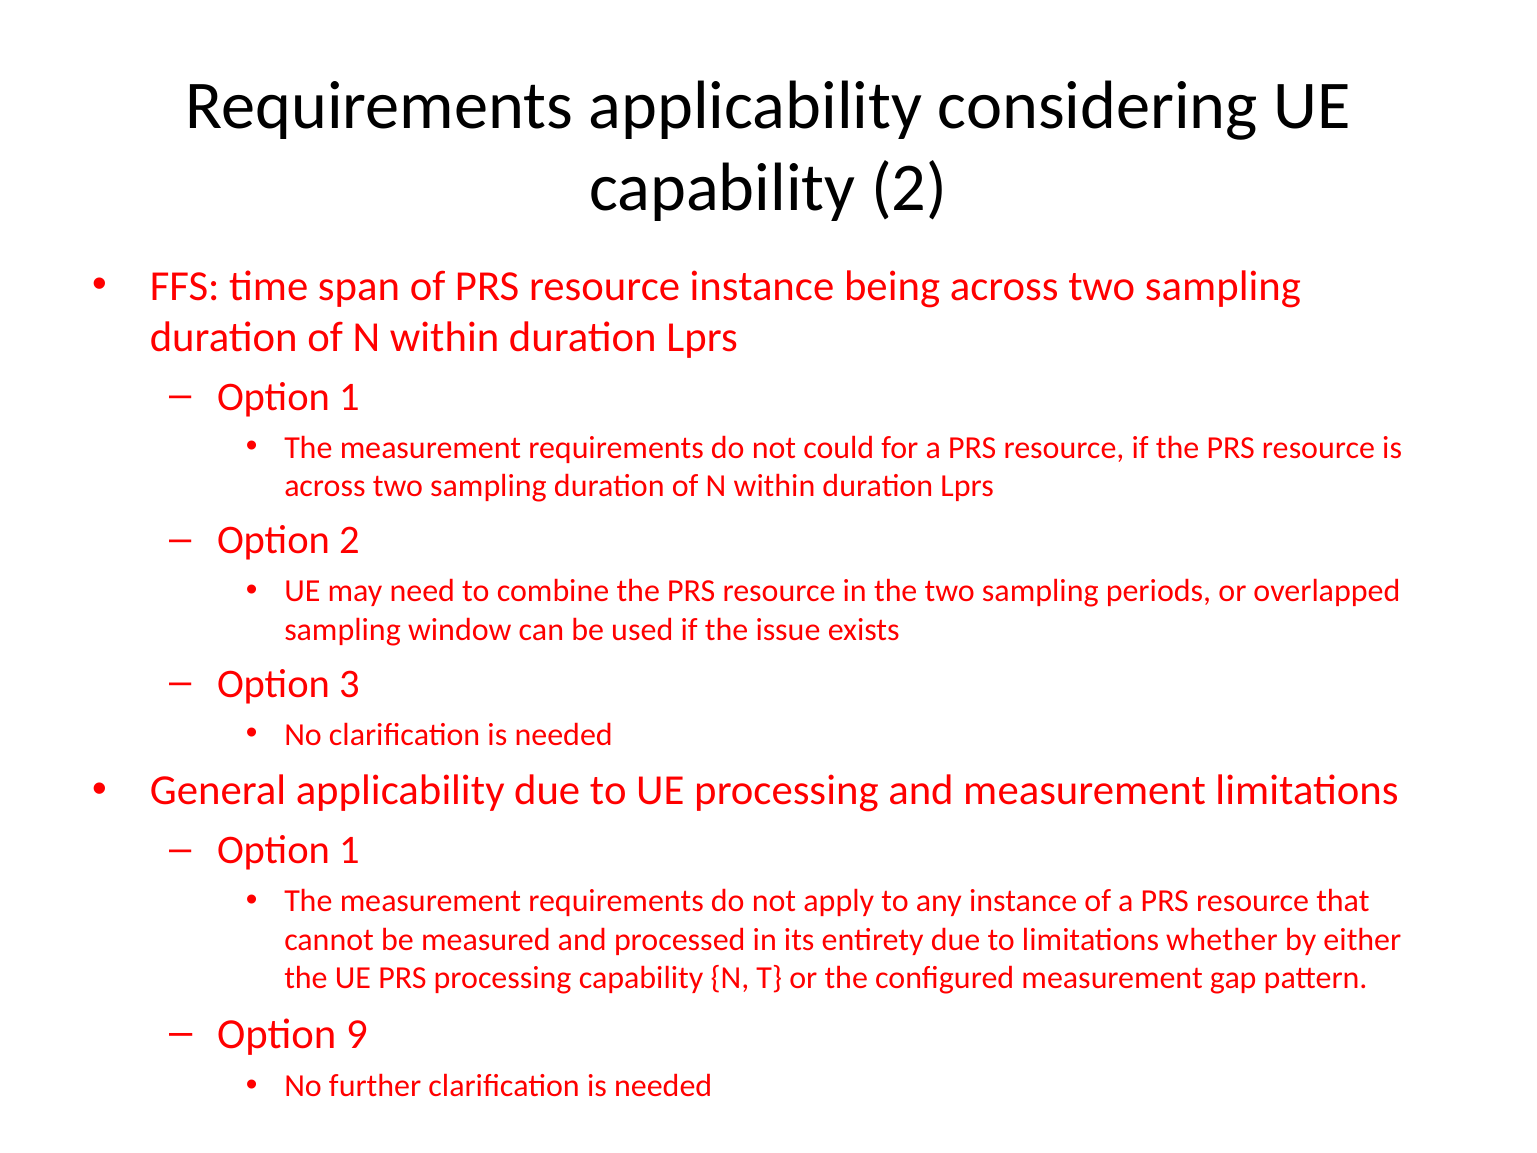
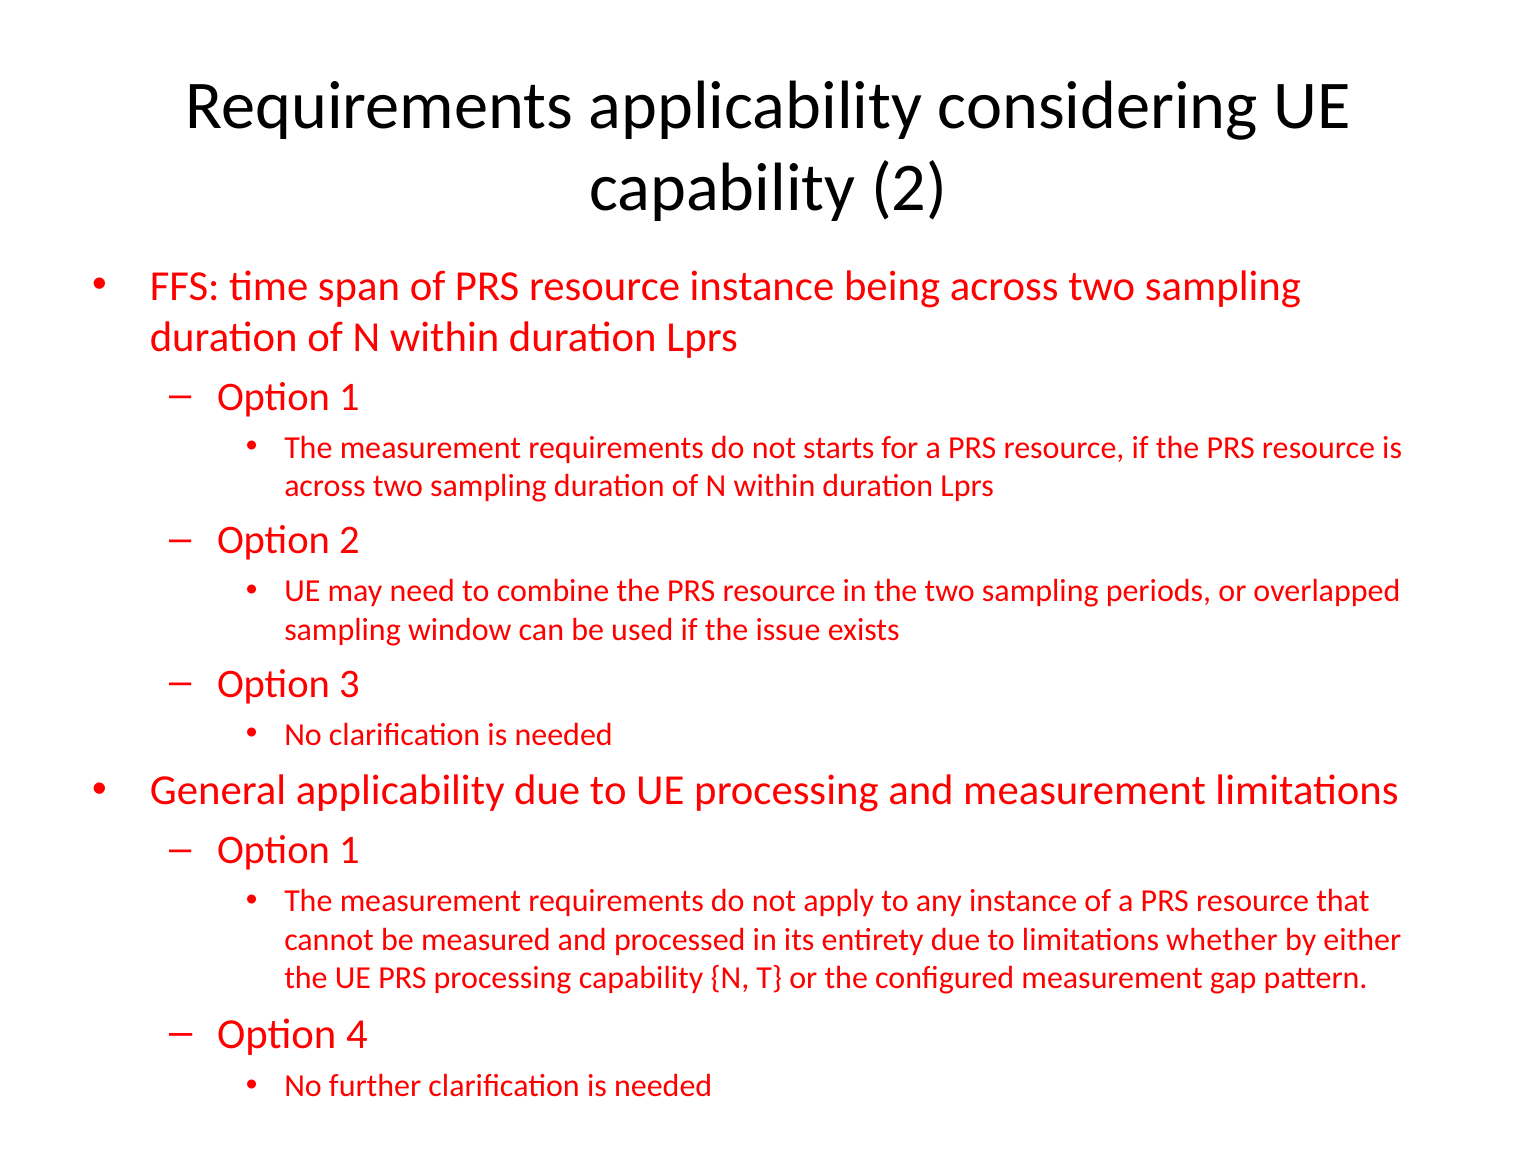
could: could -> starts (839, 448)
9: 9 -> 4 (357, 1034)
